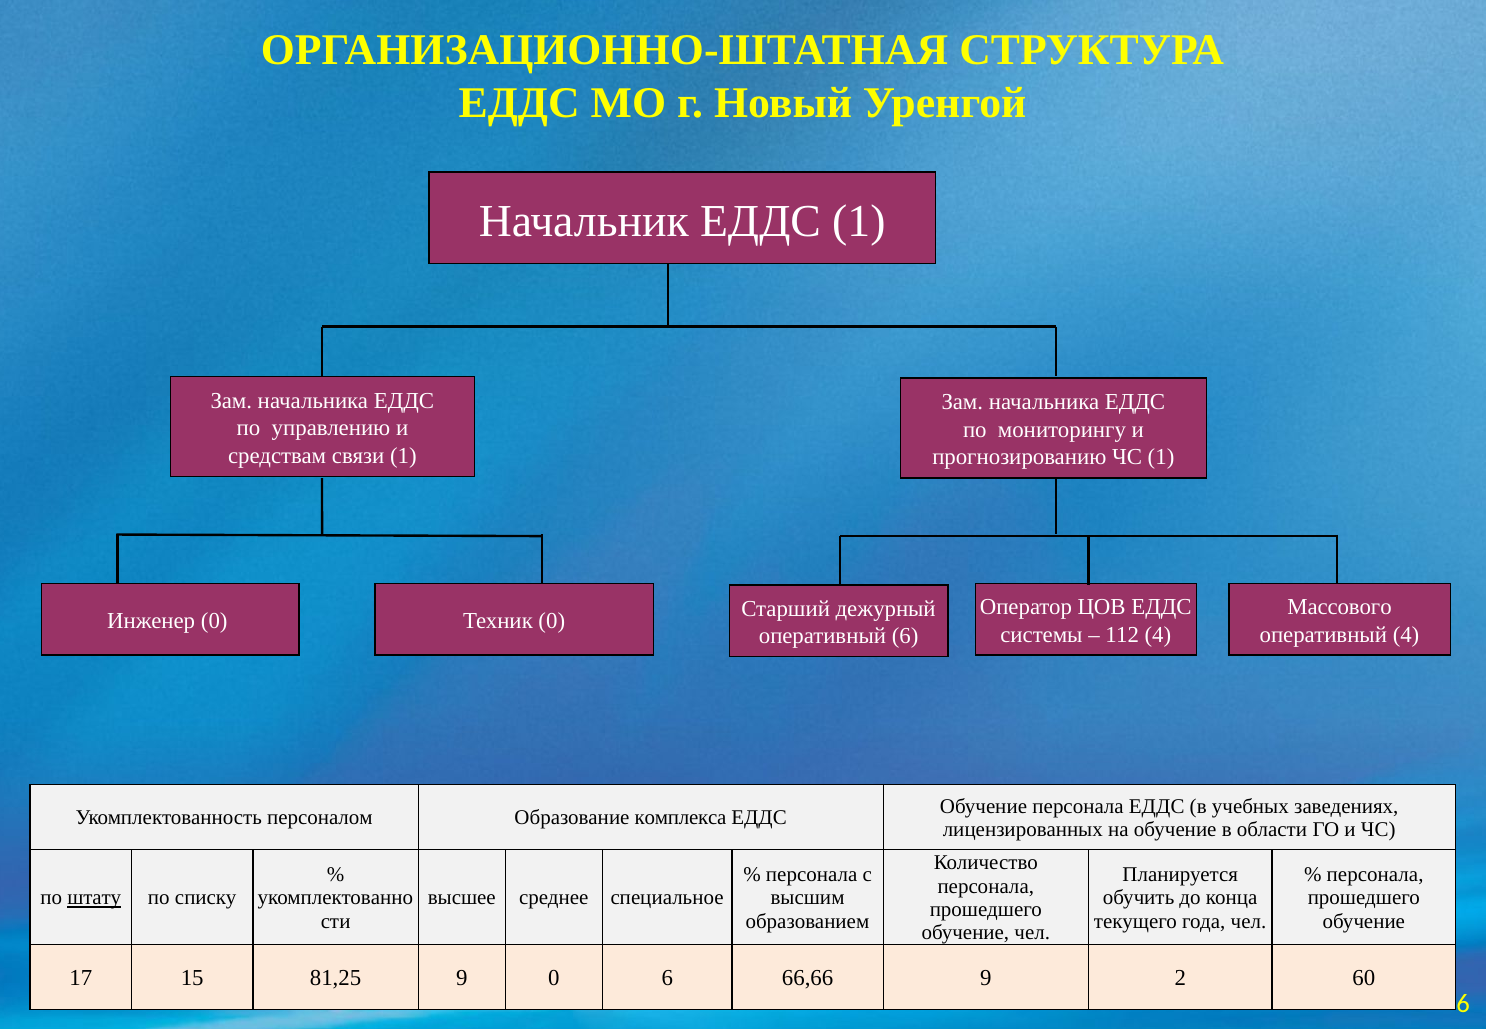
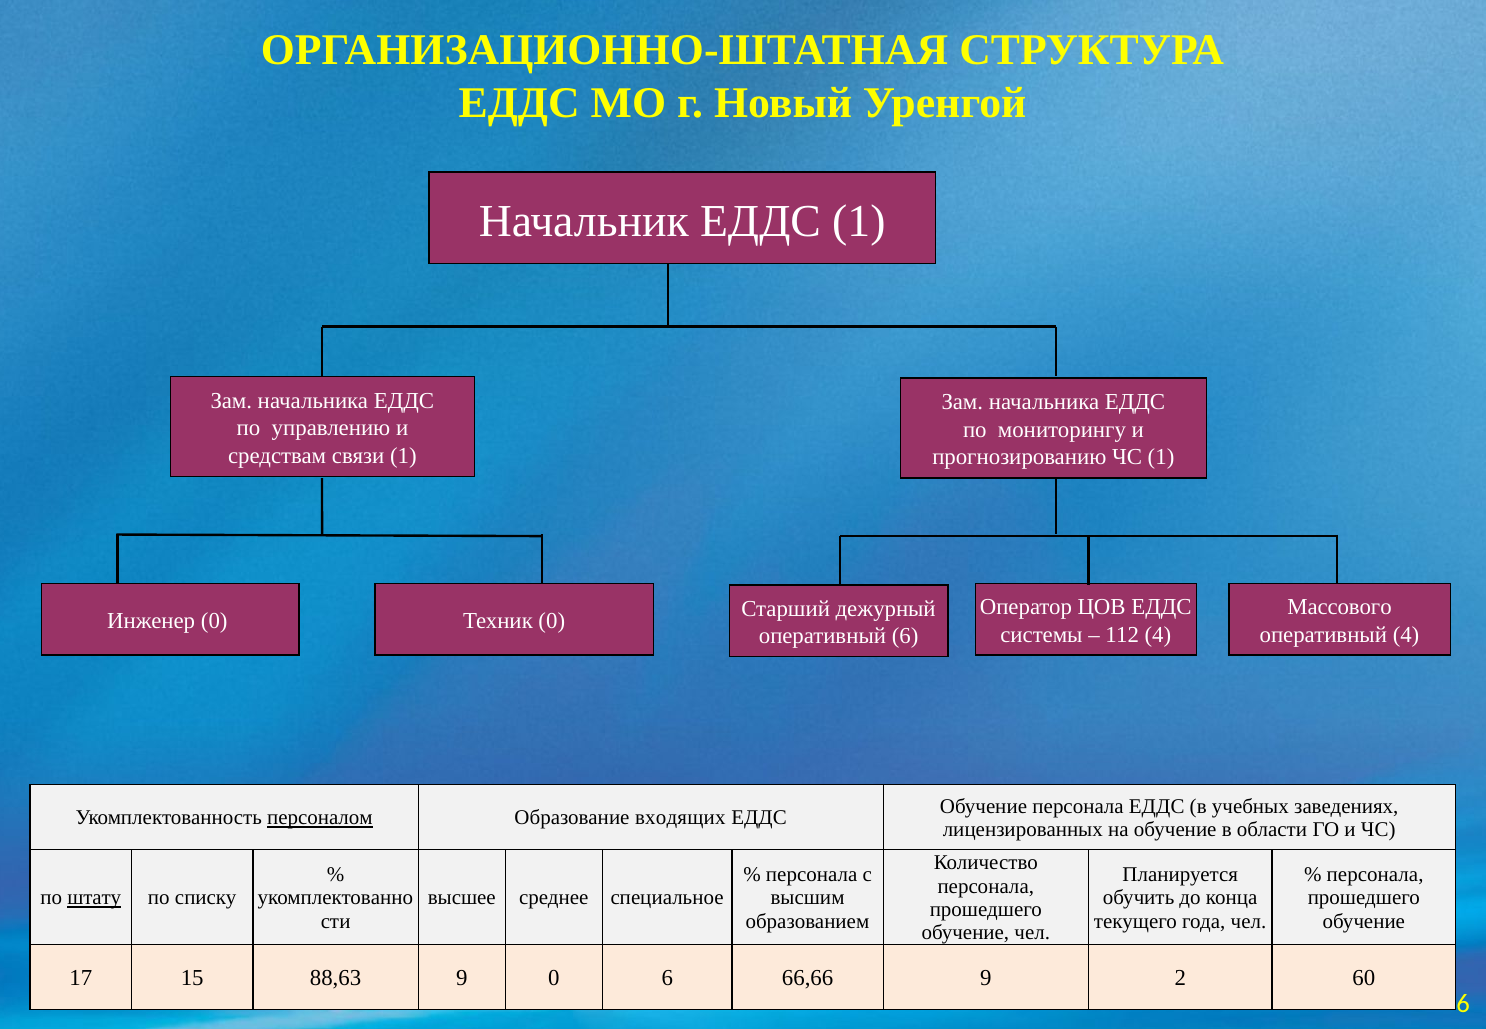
персоналом underline: none -> present (320, 818)
комплекса: комплекса -> входящих (680, 818)
81,25: 81,25 -> 88,63 (336, 978)
